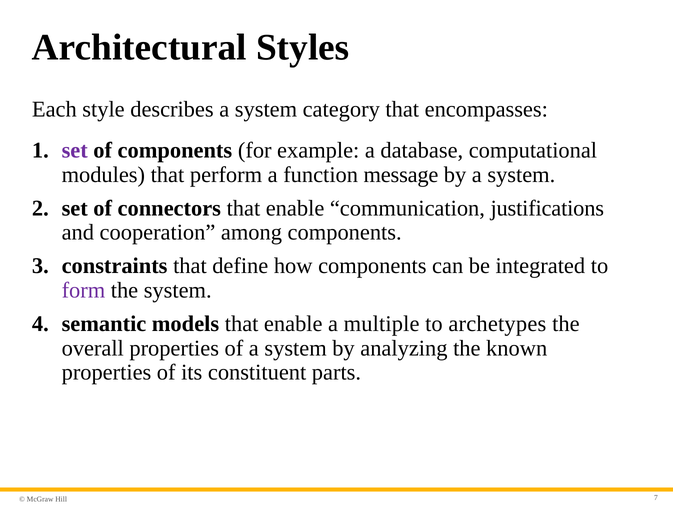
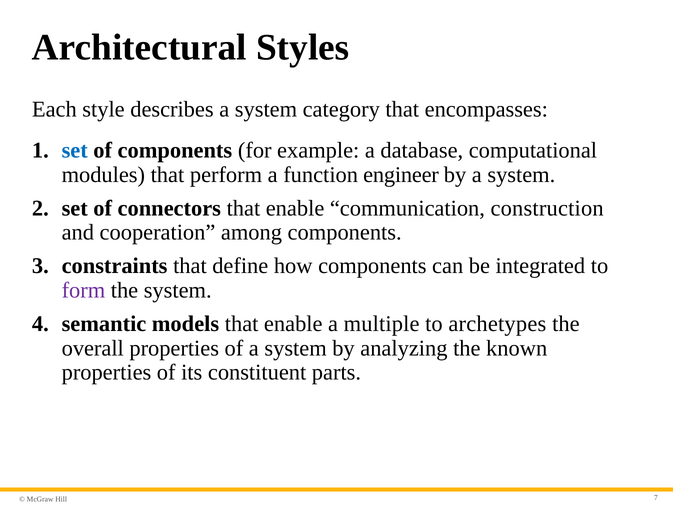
set colour: purple -> blue (75, 150)
message: message -> engineer (401, 175)
justifications: justifications -> construction (547, 208)
